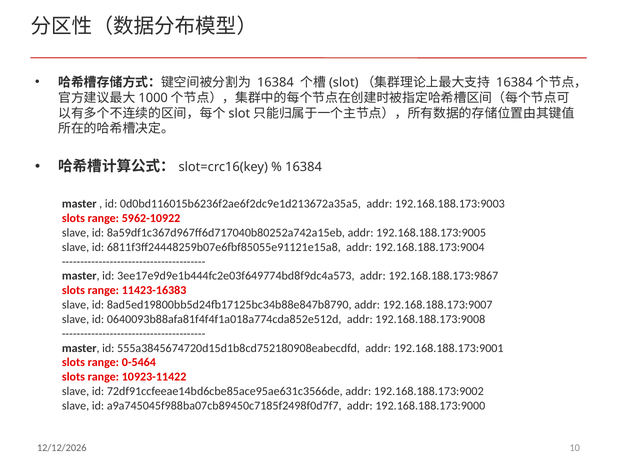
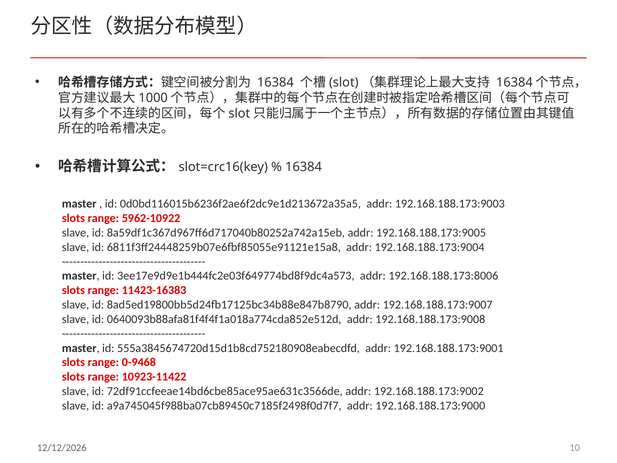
192.168.188.173:9867: 192.168.188.173:9867 -> 192.168.188.173:8006 (443, 276)
0-5464: 0-5464 -> 0-9468 (139, 362)
